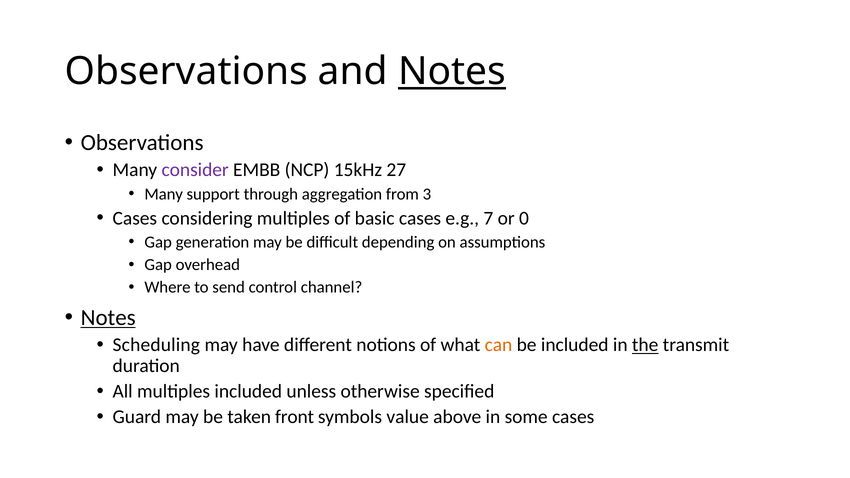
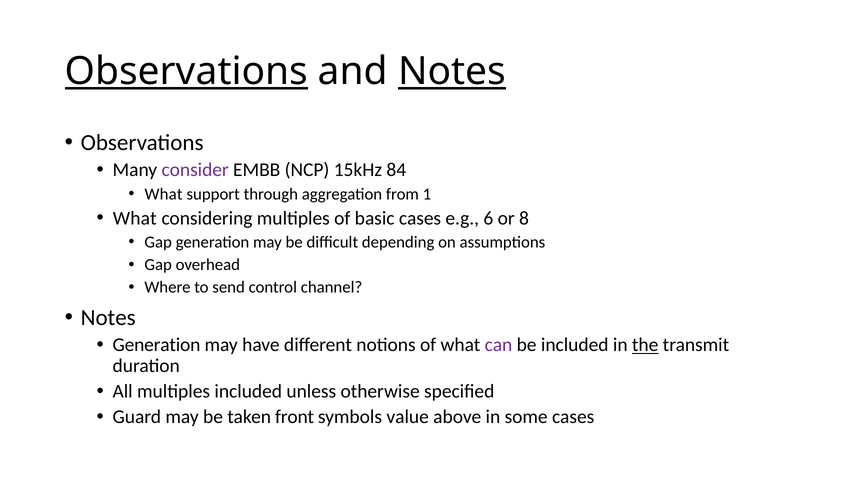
Observations underline: none -> present (186, 71)
27: 27 -> 84 (396, 170)
Many: Many -> What (164, 194)
3: 3 -> 1 (427, 194)
Cases: Cases -> What (135, 218)
7: 7 -> 6 (488, 218)
0: 0 -> 8 (524, 218)
Notes underline: present -> none (108, 318)
Scheduling: Scheduling -> Generation (156, 345)
can colour: orange -> purple (499, 345)
